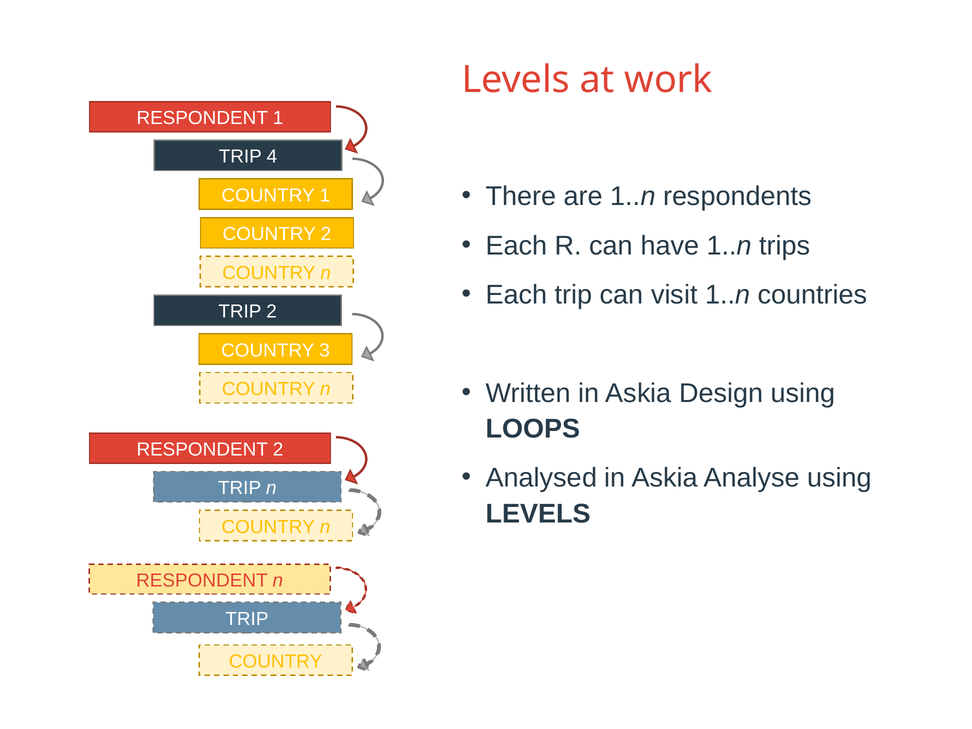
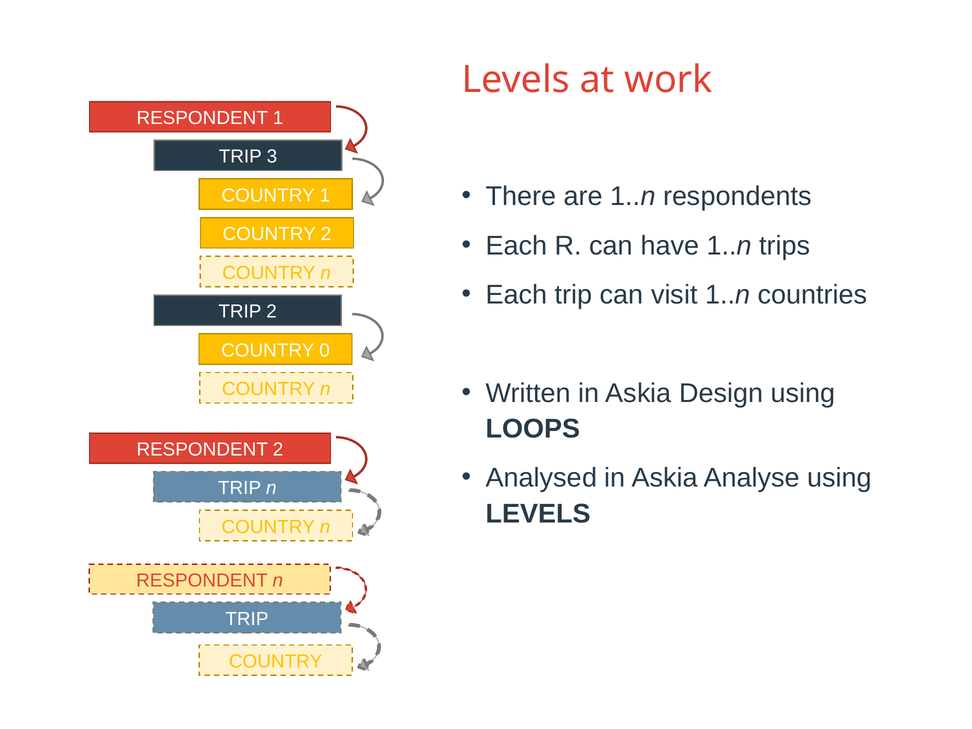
4: 4 -> 3 (272, 157)
3: 3 -> 0 (325, 350)
